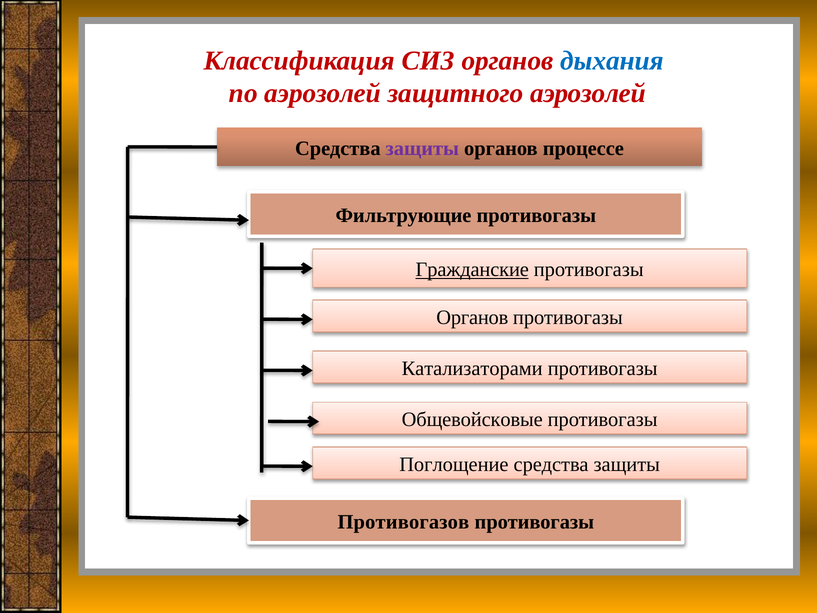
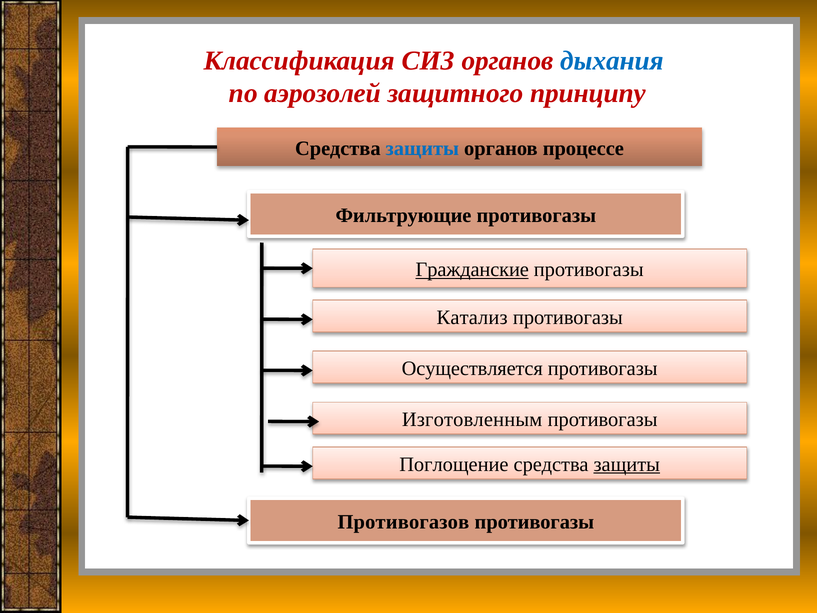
защитного аэрозолей: аэрозолей -> принципу (588, 93)
защиты colour: purple -> blue (422, 148)
Органов: Органов -> Катализ (472, 317)
Катализаторами: Катализаторами -> Осуществляется (472, 368)
Общевойсковые: Общевойсковые -> Изготовленным (472, 419)
защиты underline: none -> present (627, 464)
